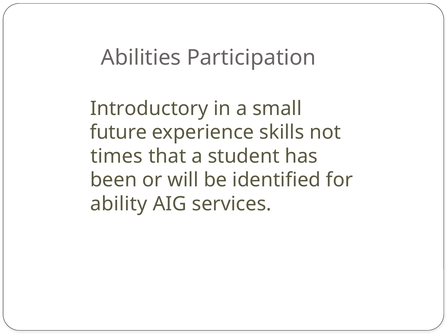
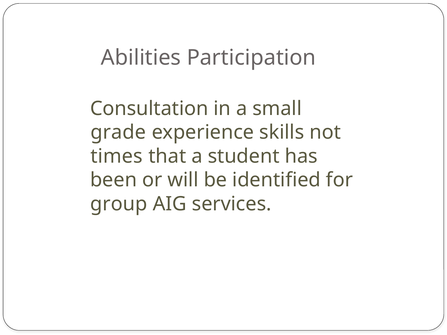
Introductory: Introductory -> Consultation (149, 109)
future: future -> grade (118, 132)
ability: ability -> group (119, 204)
